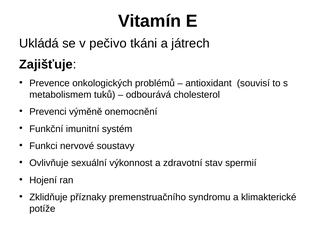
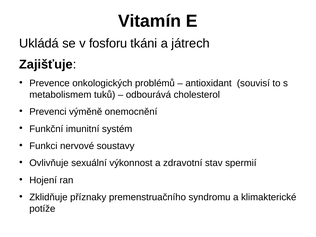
pečivo: pečivo -> fosforu (108, 44)
